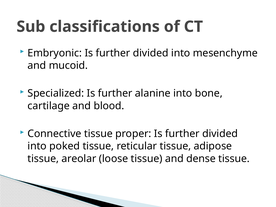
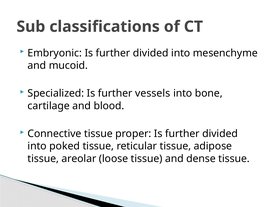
alanine: alanine -> vessels (153, 93)
